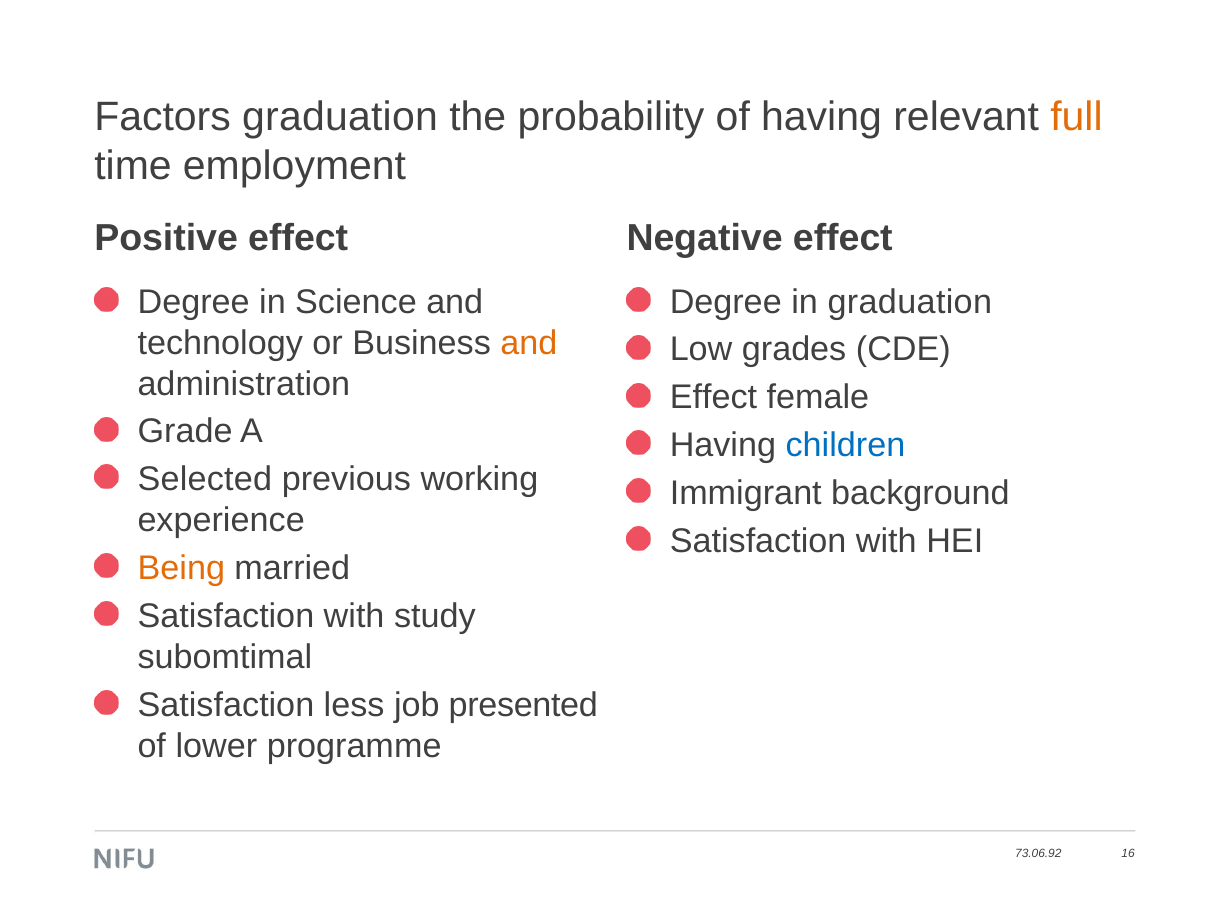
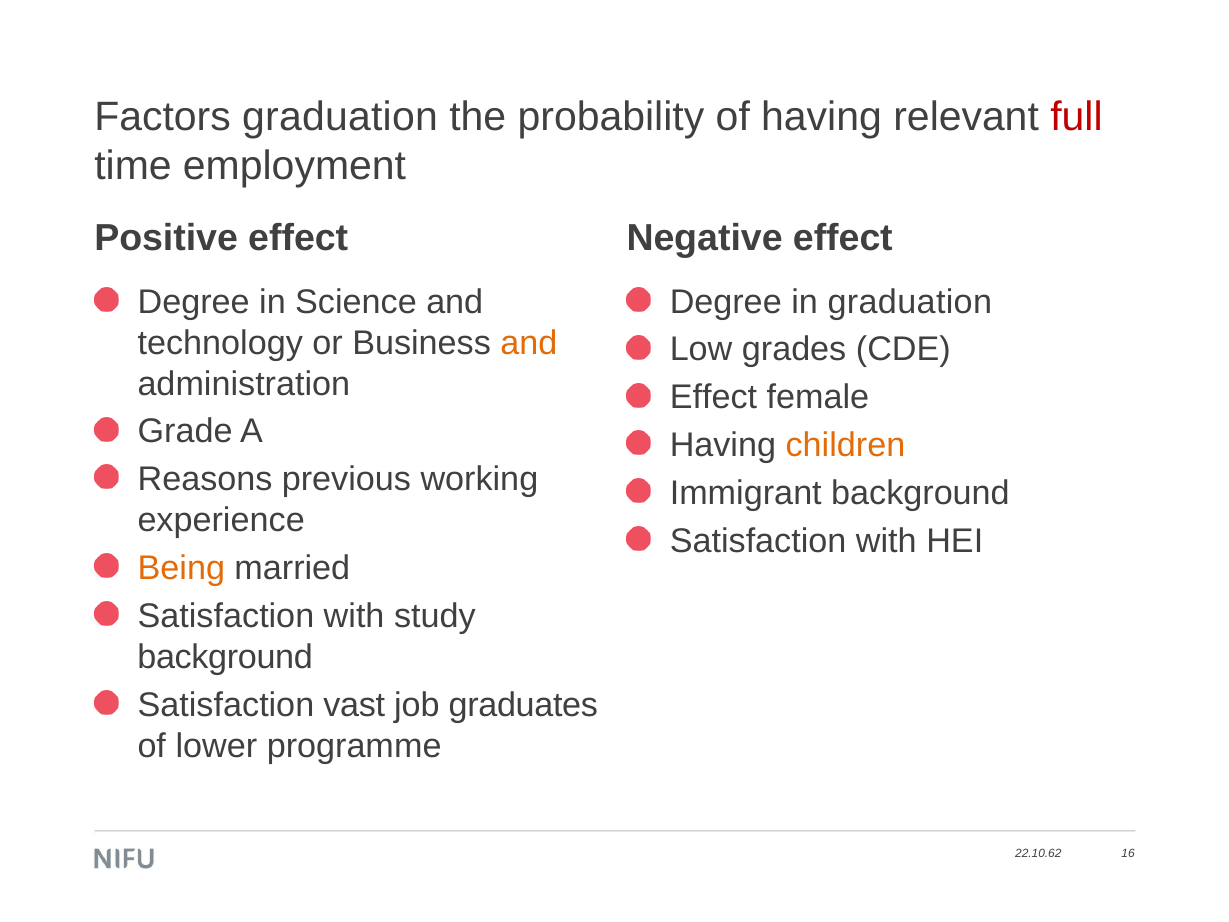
full colour: orange -> red (1077, 117)
children colour: blue -> orange (845, 445)
Selected: Selected -> Reasons (205, 479)
subomtimal: subomtimal -> background (225, 657)
less: less -> vast (354, 705)
presented: presented -> graduates (523, 705)
73.06.92: 73.06.92 -> 22.10.62 (1038, 853)
